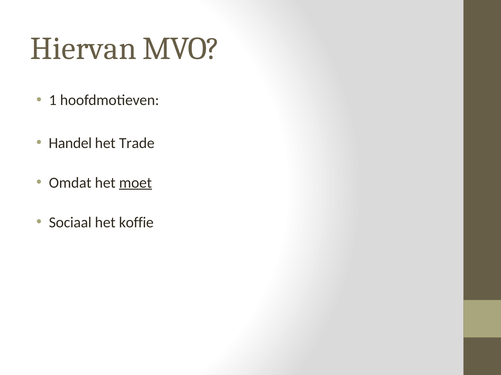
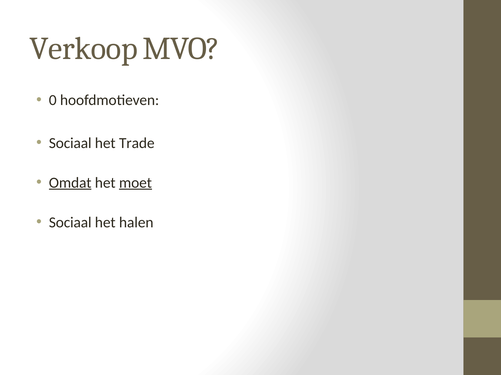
Hiervan: Hiervan -> Verkoop (84, 49)
1: 1 -> 0 (53, 100)
Handel: Handel -> Sociaal (70, 143)
Omdat underline: none -> present (70, 183)
koffie: koffie -> halen (136, 223)
